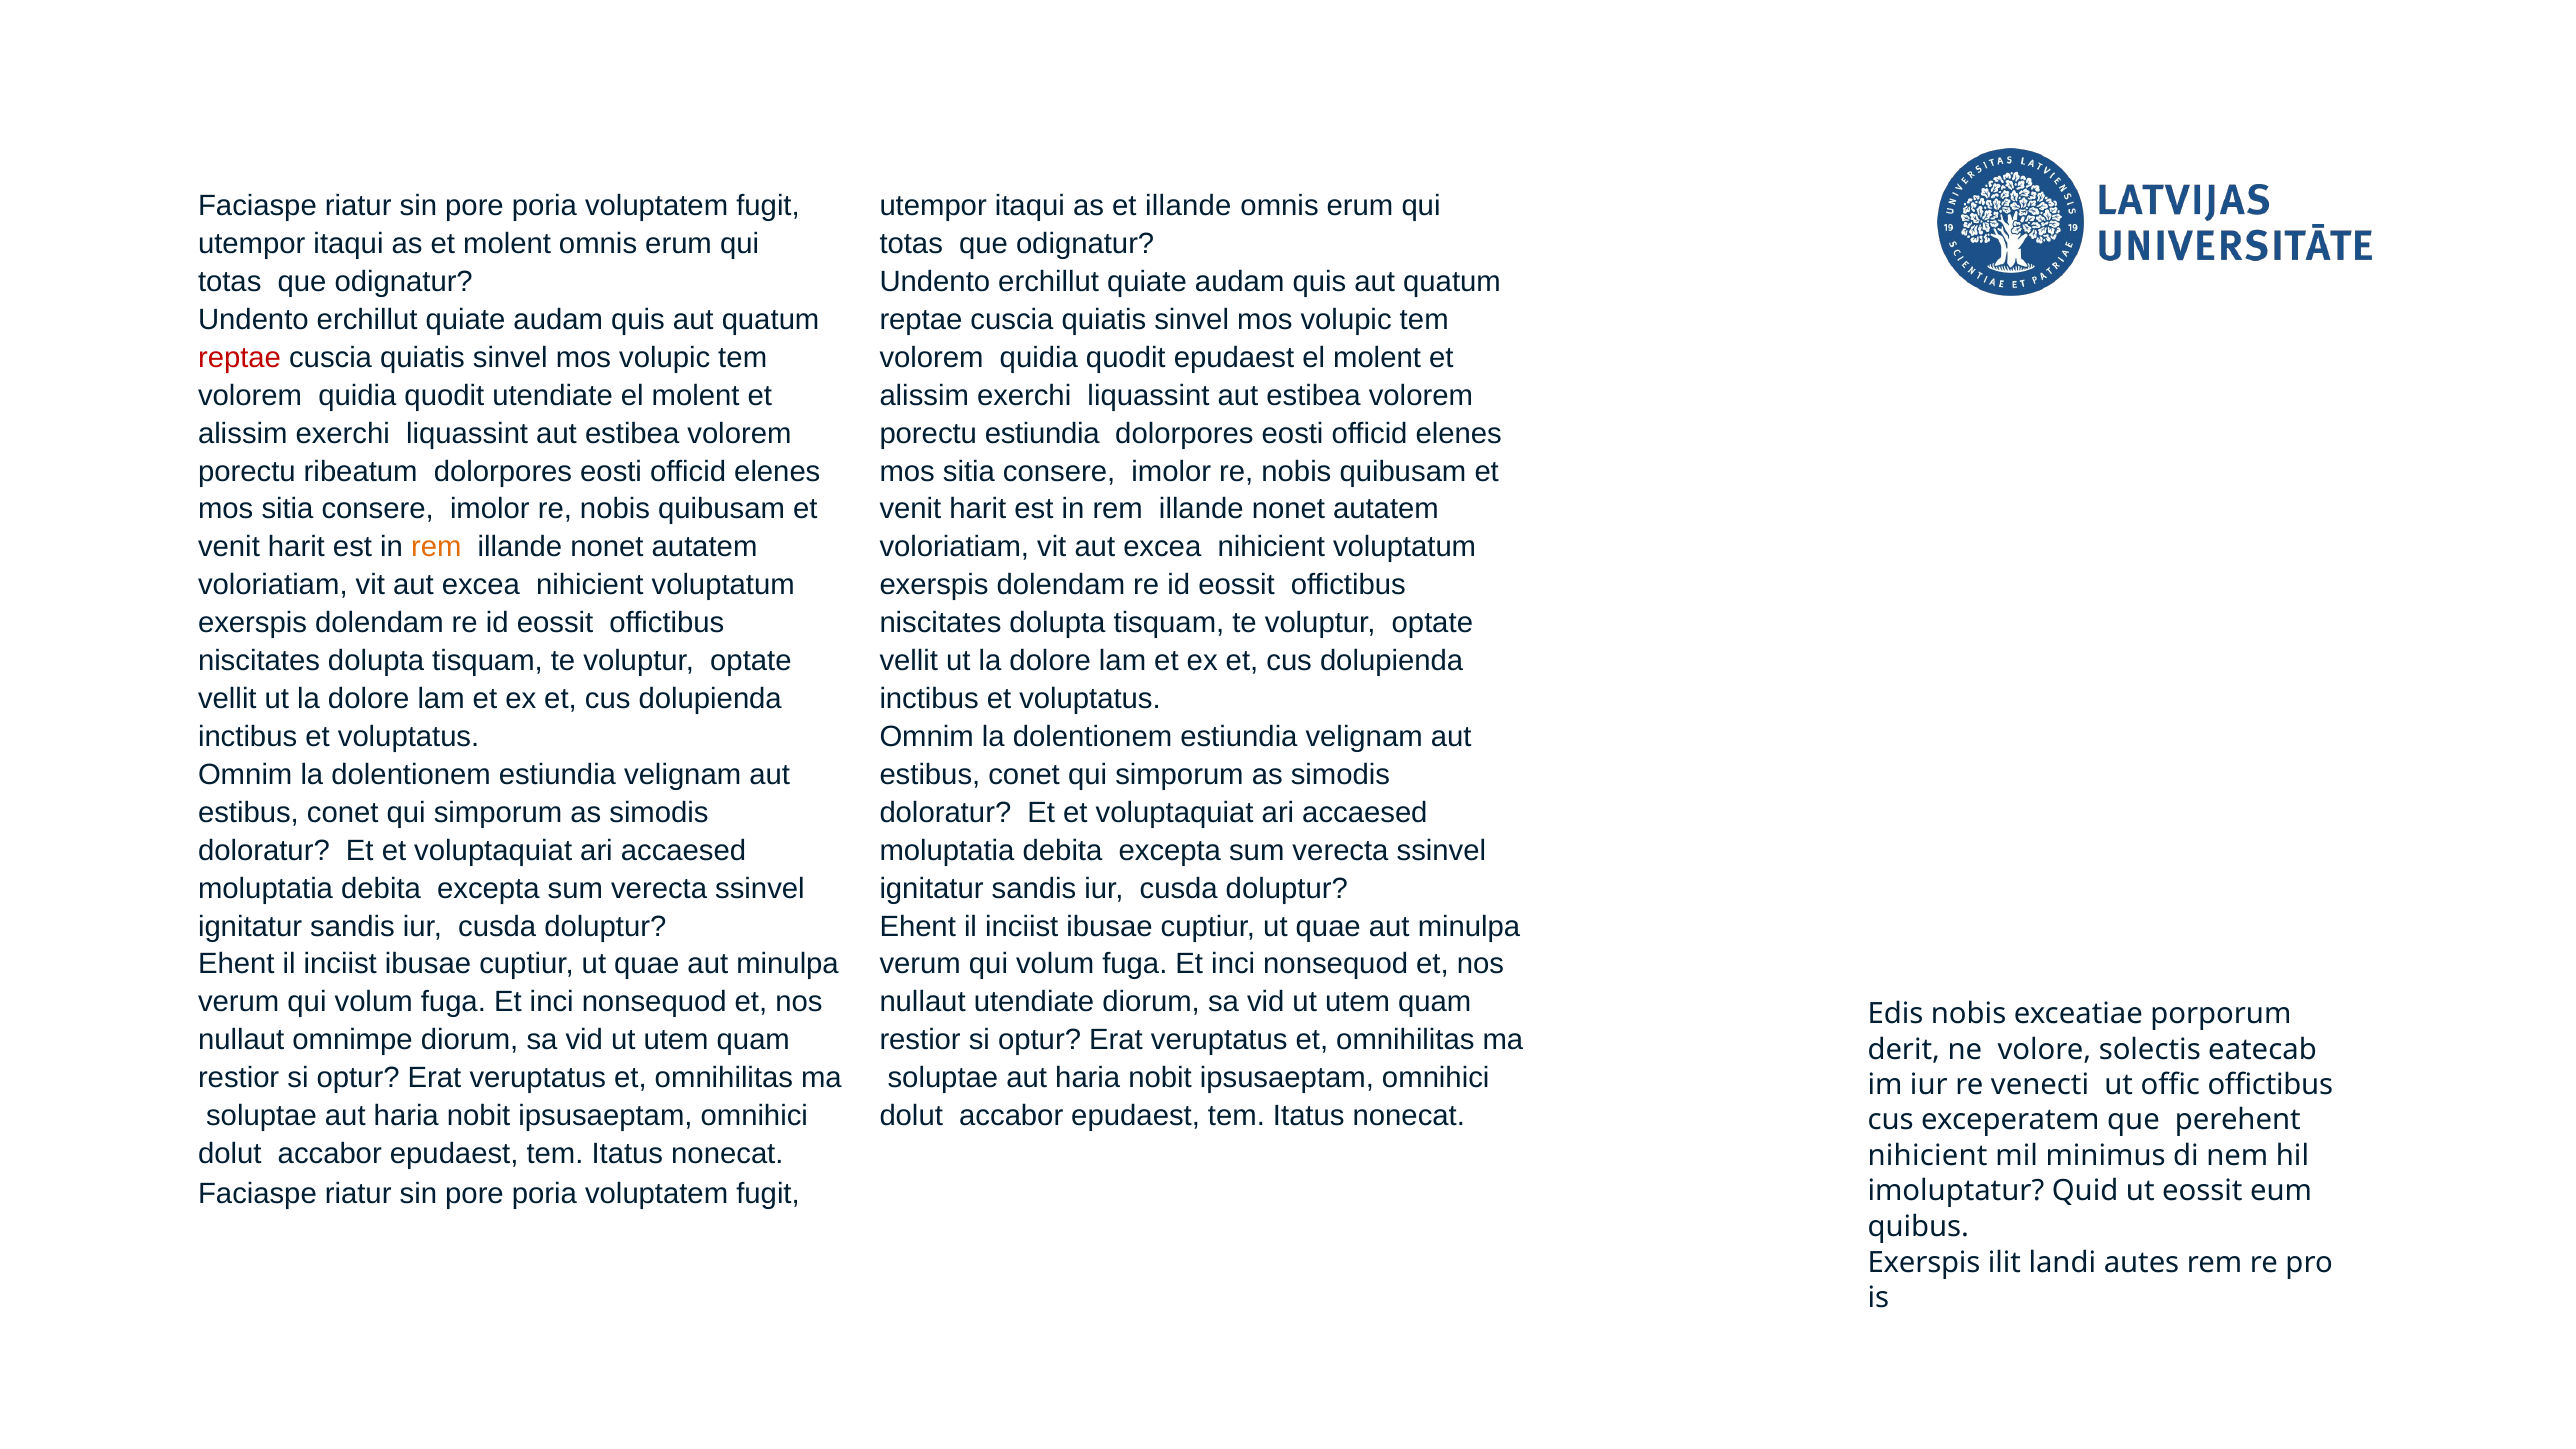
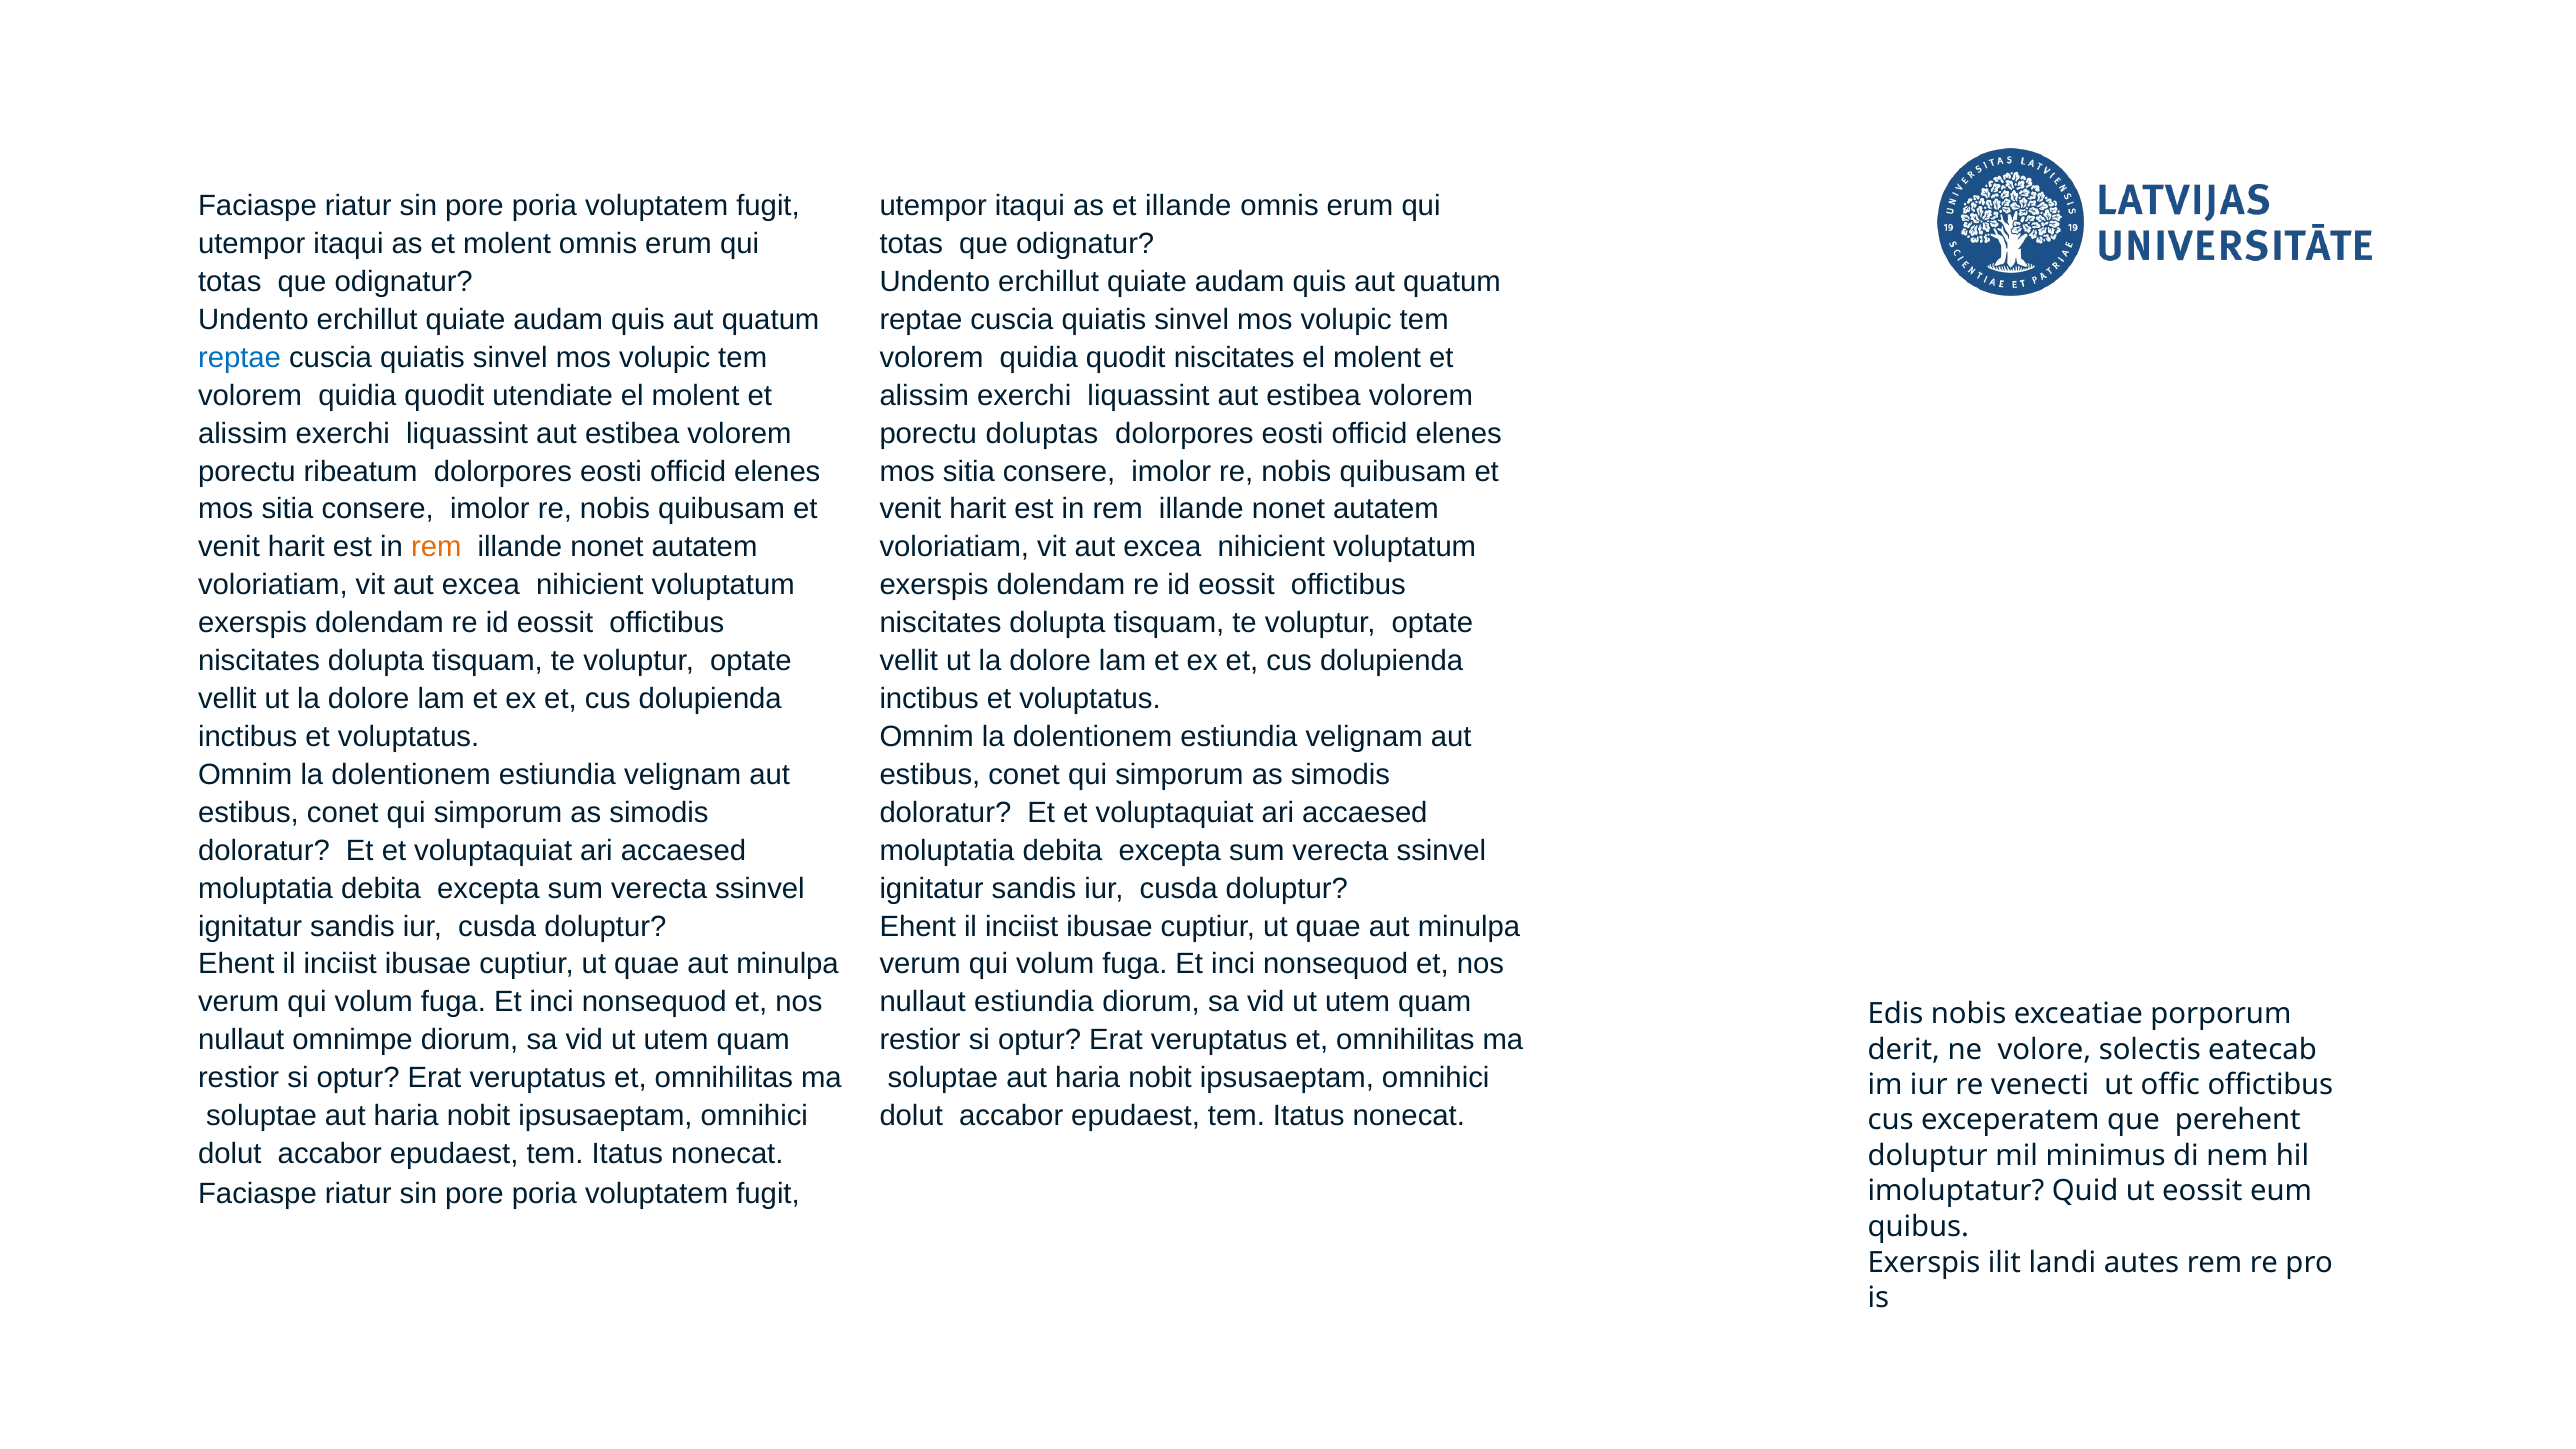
reptae colour: red -> blue (240, 358)
quodit epudaest: epudaest -> niscitates (1234, 358)
porectu estiundia: estiundia -> doluptas (1042, 433)
nullaut utendiate: utendiate -> estiundia (1034, 1002)
nihicient: nihicient -> doluptur (1928, 1156)
